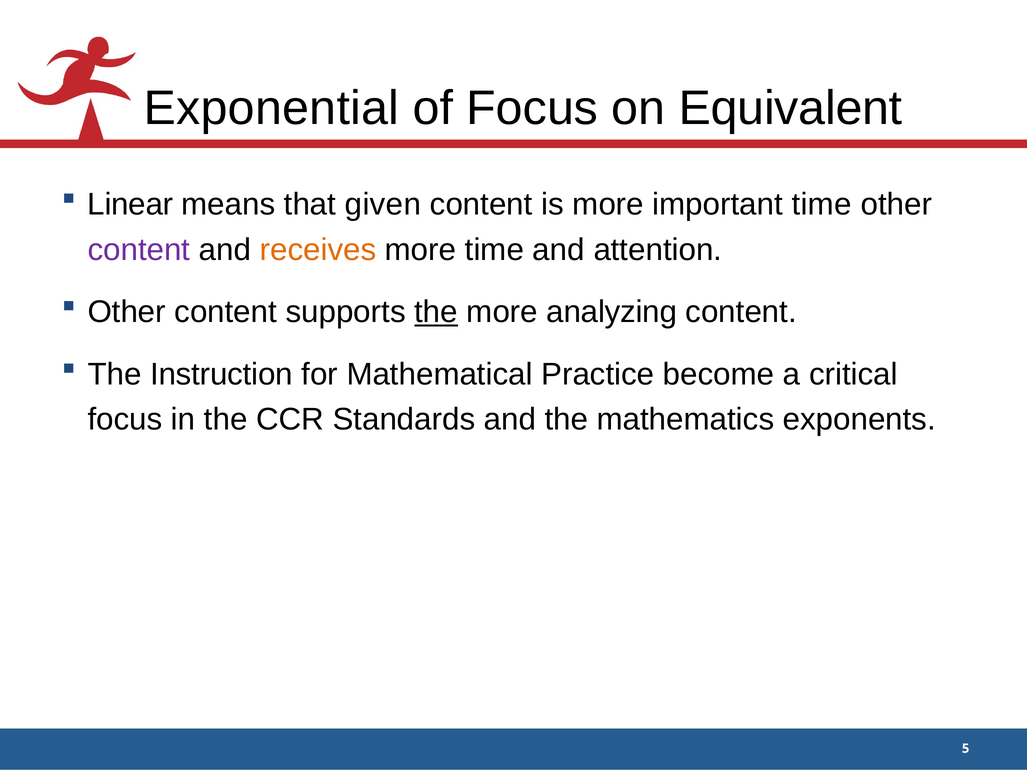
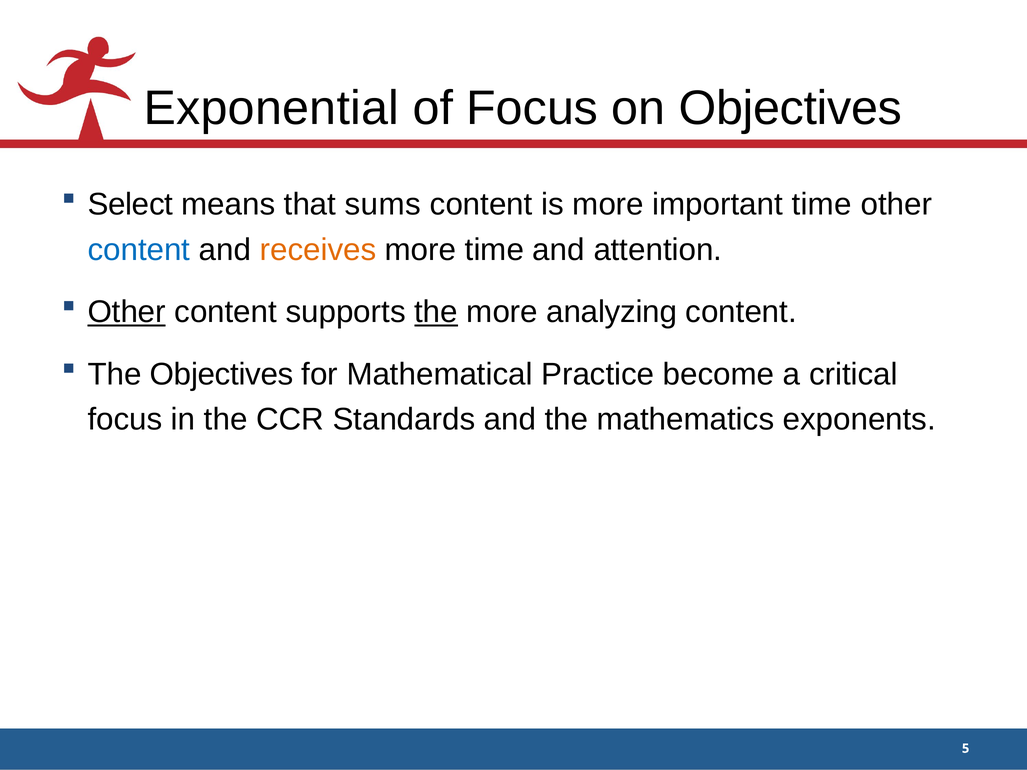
on Equivalent: Equivalent -> Objectives (790, 108)
Linear: Linear -> Select (130, 205)
given: given -> sums (383, 205)
content colour: purple -> blue (139, 250)
Other underline: none -> present (127, 312)
The Instruction: Instruction -> Objectives (222, 374)
